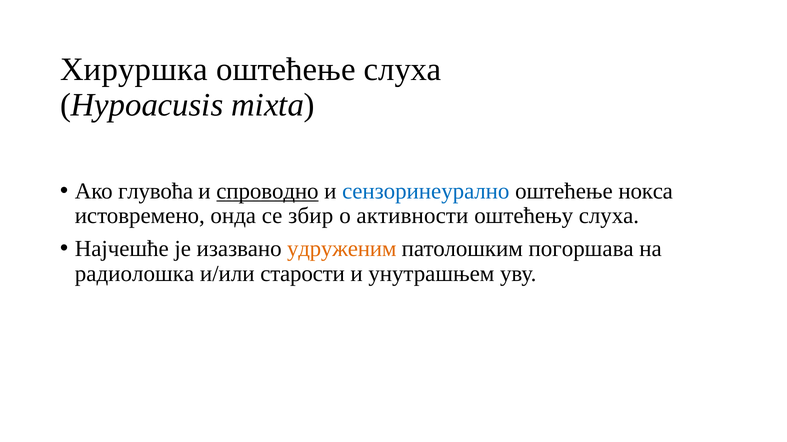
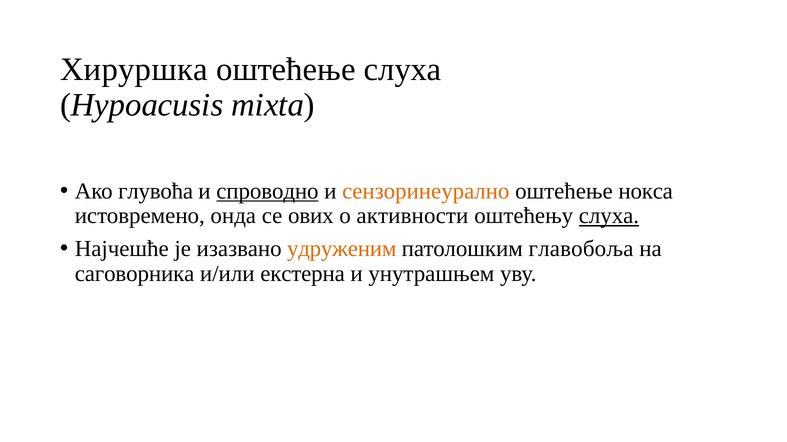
сензоринеурално colour: blue -> orange (426, 191)
збир: збир -> ових (311, 216)
слуха underline: none -> present (609, 216)
погоршава: погоршава -> главобоља (581, 249)
радиолошка: радиолошка -> саговорника (135, 274)
старости: старости -> екстерна (303, 274)
